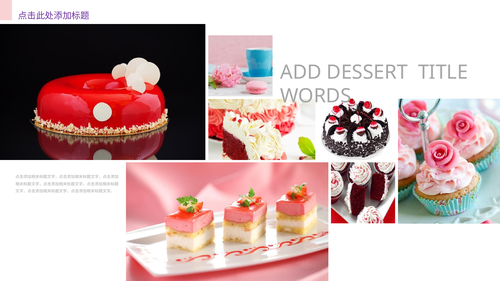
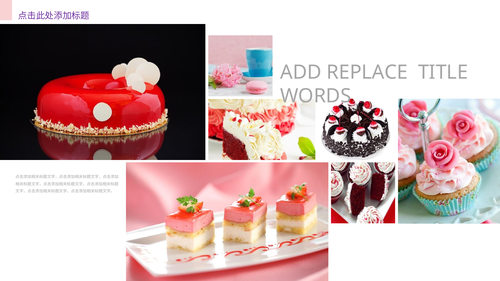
DESSERT: DESSERT -> REPLACE (367, 72)
